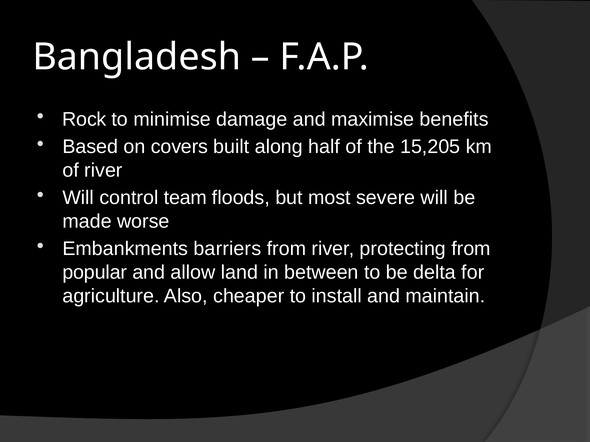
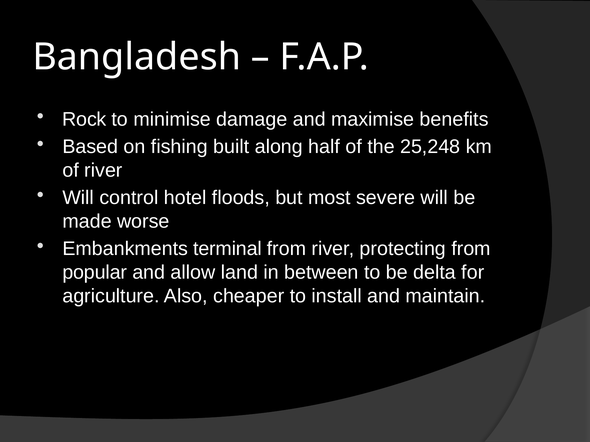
covers: covers -> fishing (179, 147)
15,205: 15,205 -> 25,248 (430, 147)
team: team -> hotel (185, 198)
barriers: barriers -> terminal (228, 249)
